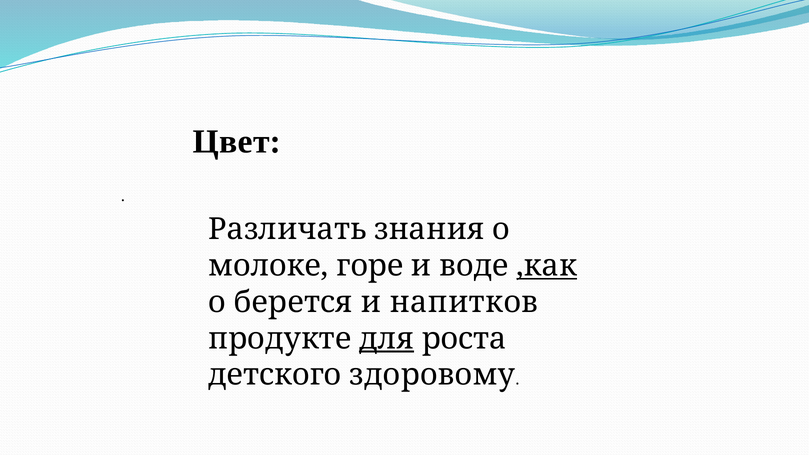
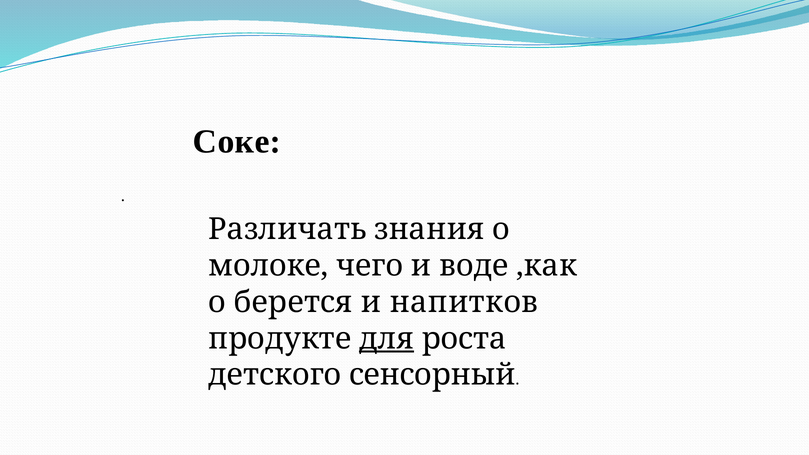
Цвет: Цвет -> Соке (237, 142)
горе: горе -> чего (370, 266)
,как underline: present -> none (547, 266)
здоровому: здоровому -> сенсорный (433, 375)
